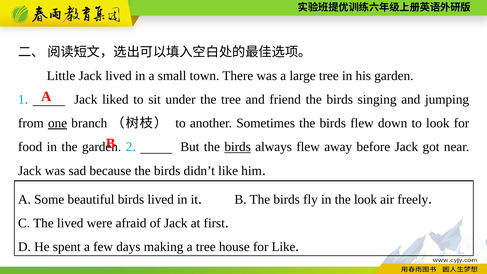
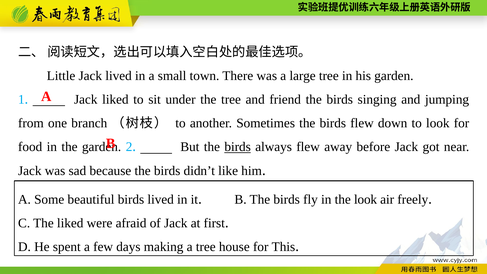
one underline: present -> none (58, 123)
The lived: lived -> liked (70, 223)
for Like: Like -> This (283, 247)
